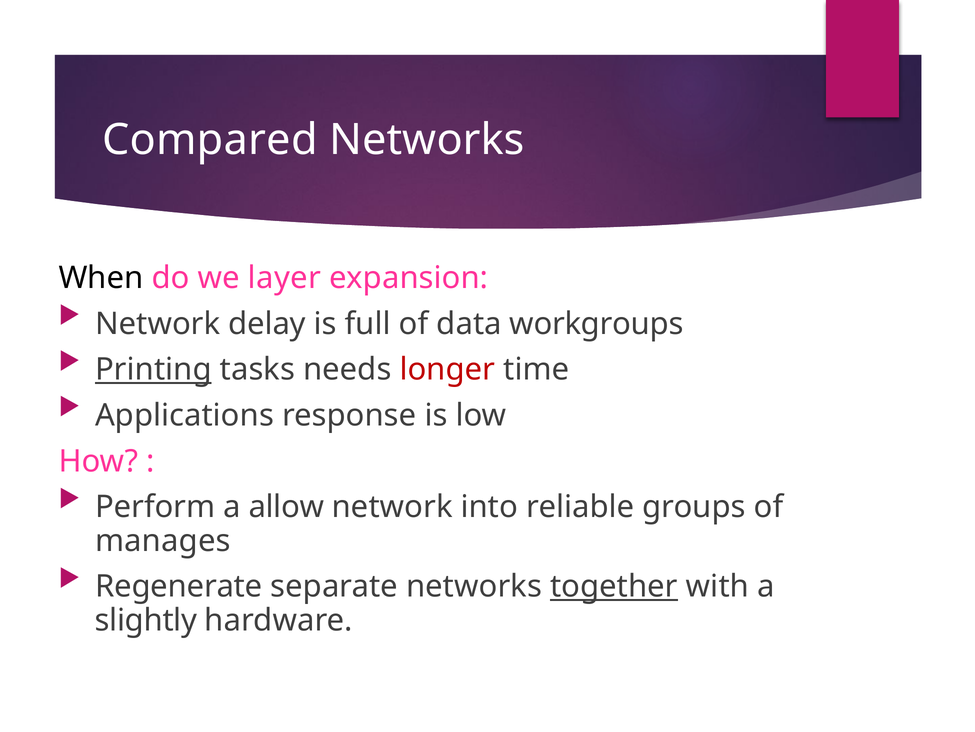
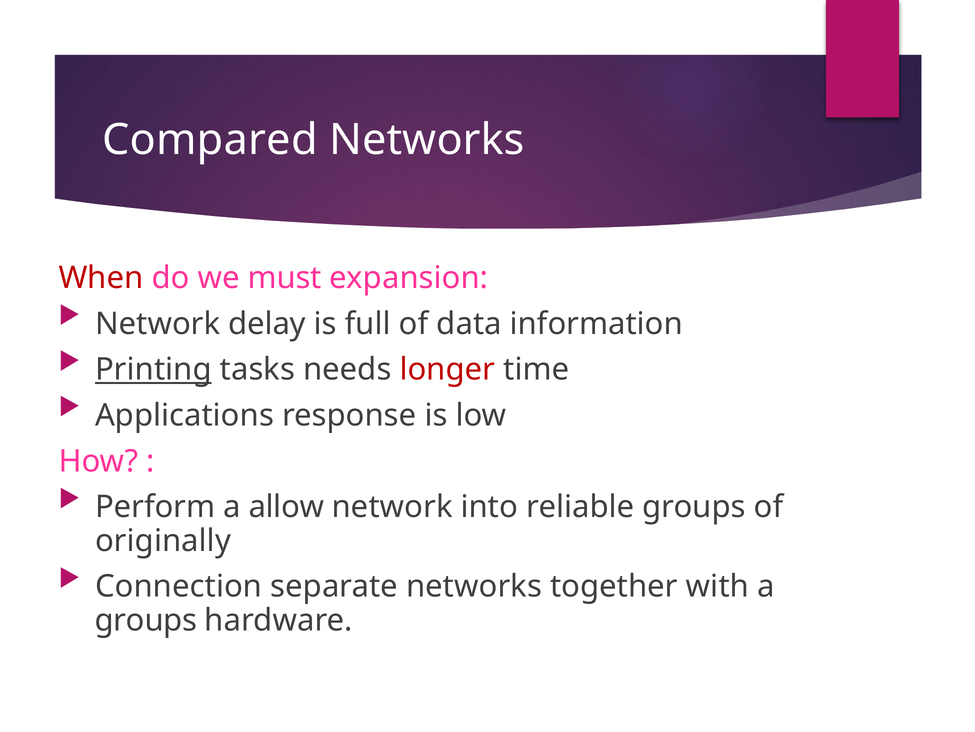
When colour: black -> red (101, 278)
layer: layer -> must (285, 278)
workgroups: workgroups -> information (596, 323)
manages: manages -> originally (163, 540)
Regenerate: Regenerate -> Connection (179, 586)
together underline: present -> none (614, 586)
slightly: slightly -> groups (146, 620)
